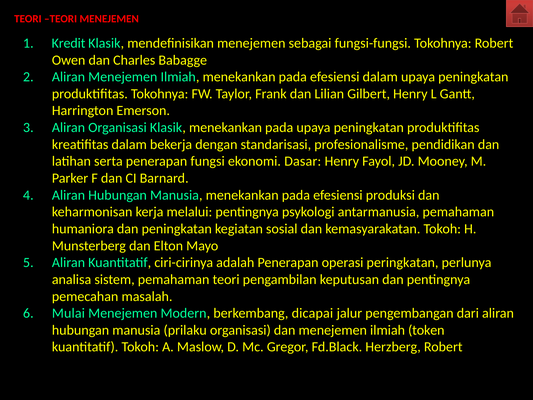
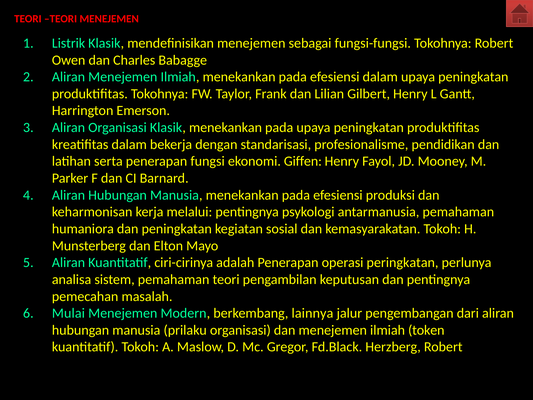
Kredit: Kredit -> Listrik (69, 43)
Dasar: Dasar -> Giffen (303, 161)
dicapai: dicapai -> lainnya (312, 313)
